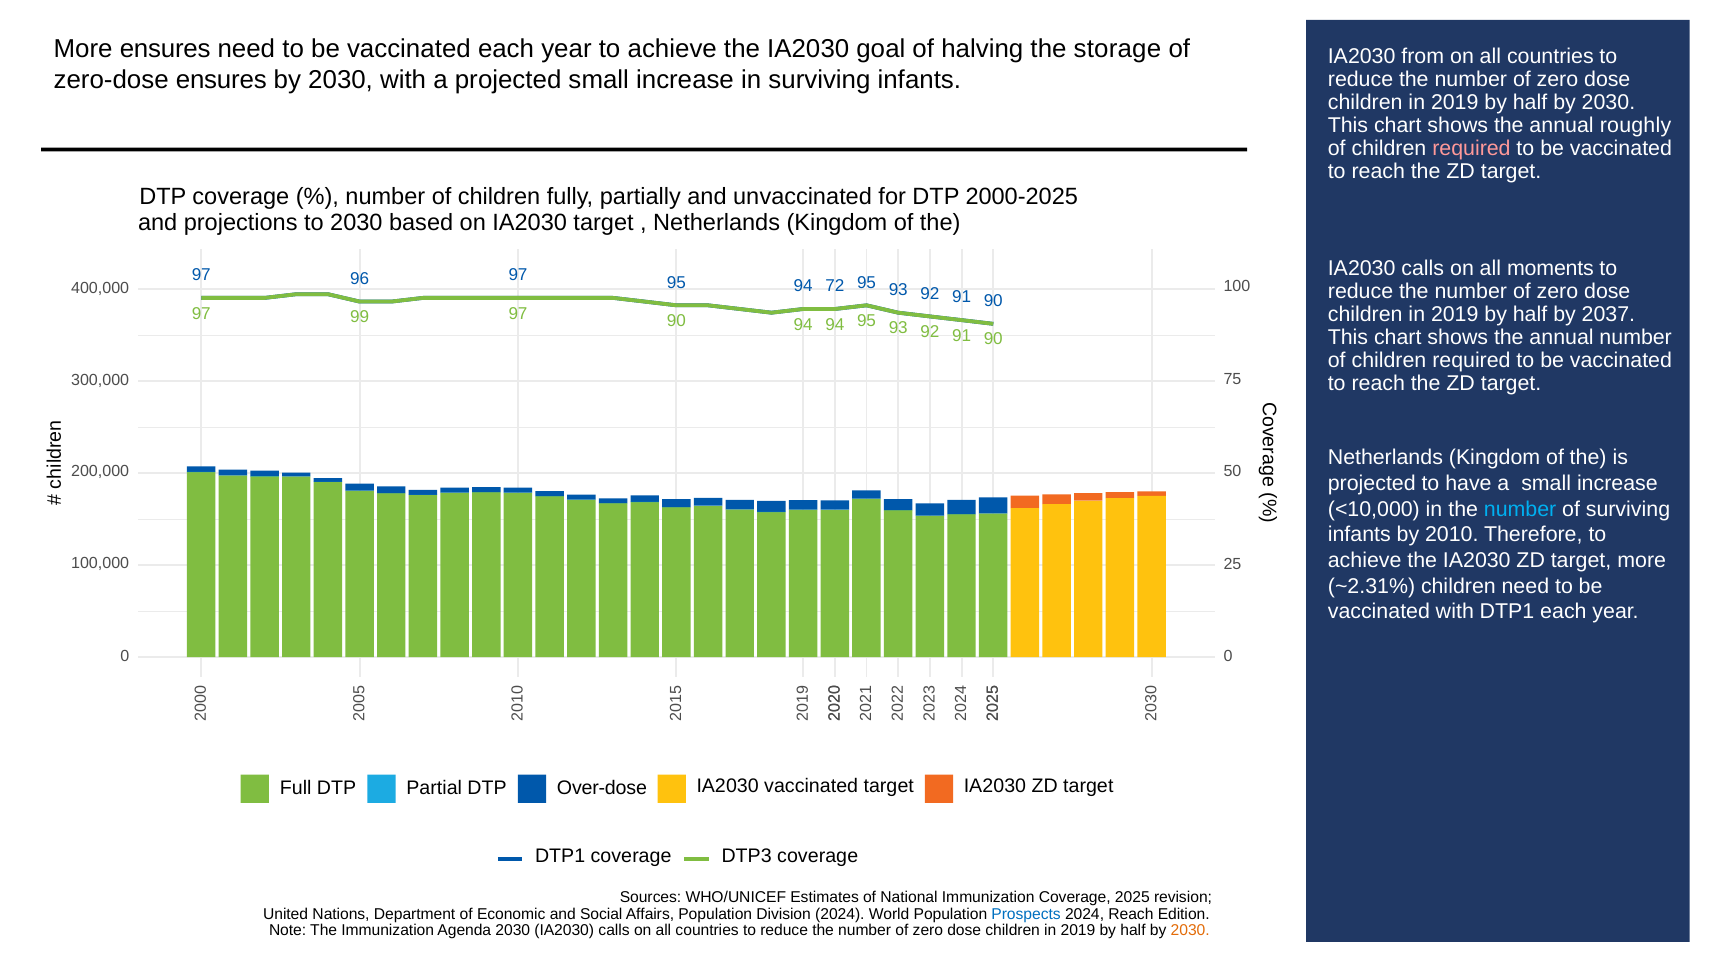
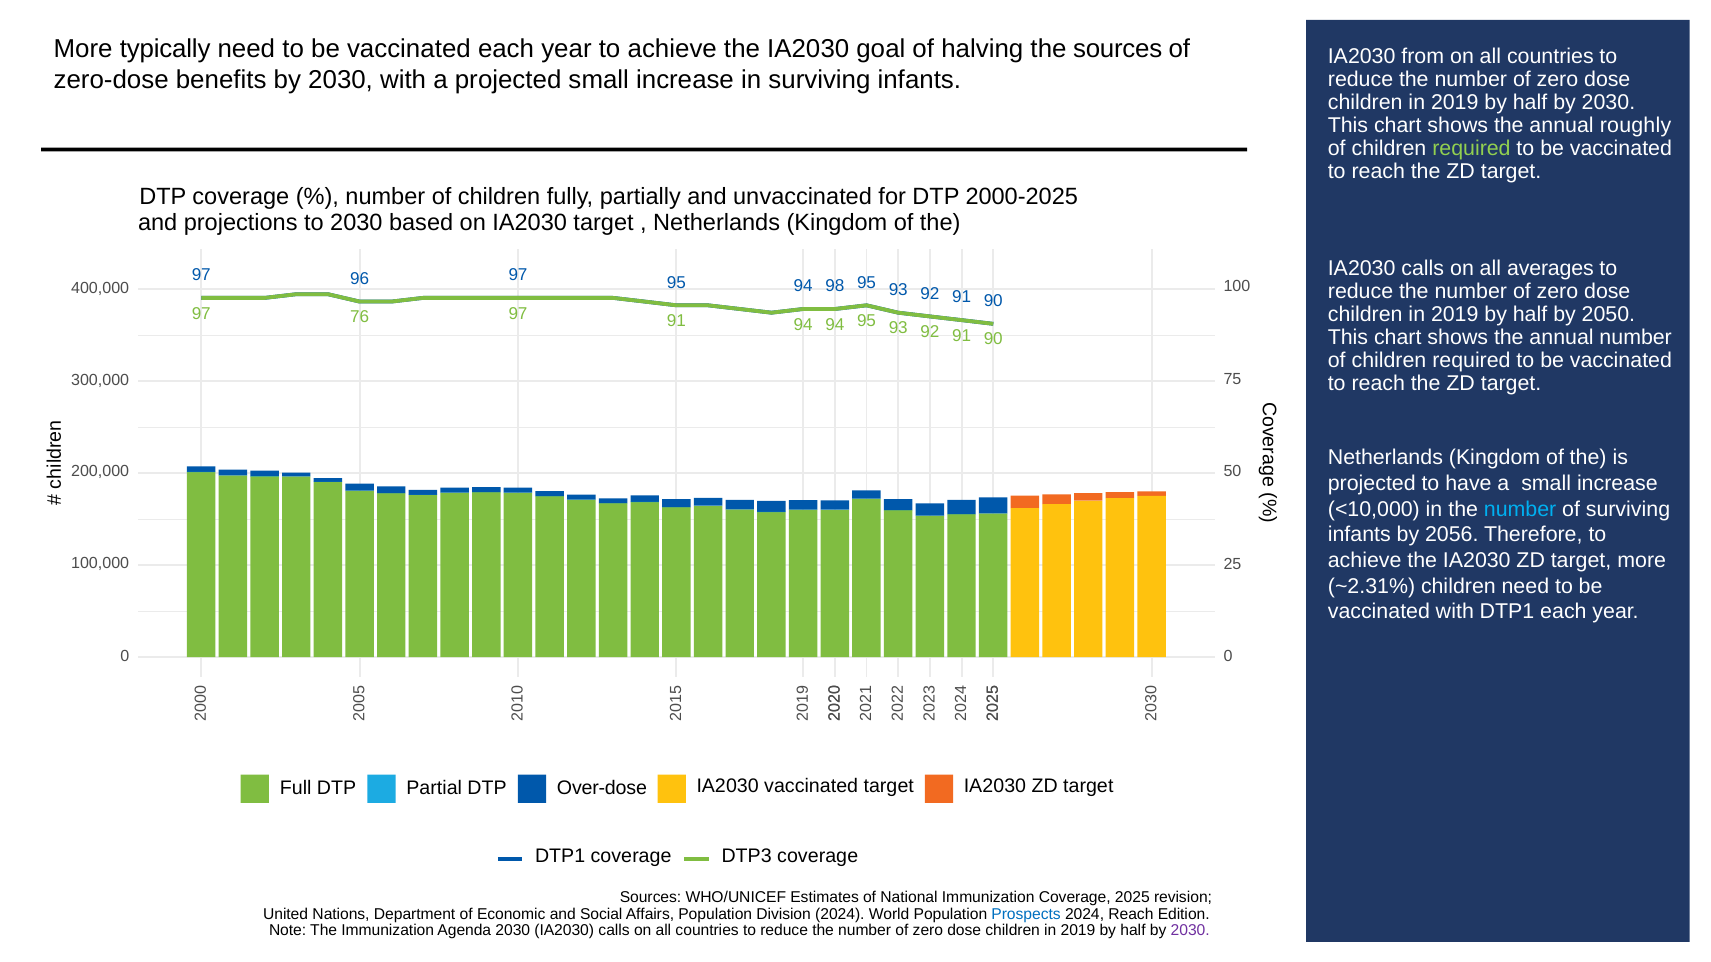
More ensures: ensures -> typically (165, 49)
halving the storage: storage -> sources (1118, 49)
zero-dose ensures: ensures -> benefits (221, 80)
required colour: pink -> light green (1471, 149)
moments: moments -> averages (1550, 268)
72: 72 -> 98 (835, 286)
2037: 2037 -> 2050 (1608, 315)
99: 99 -> 76 (360, 317)
97 90: 90 -> 91 (676, 321)
2010: 2010 -> 2056 (1452, 535)
2030 colour: orange -> purple (1190, 931)
